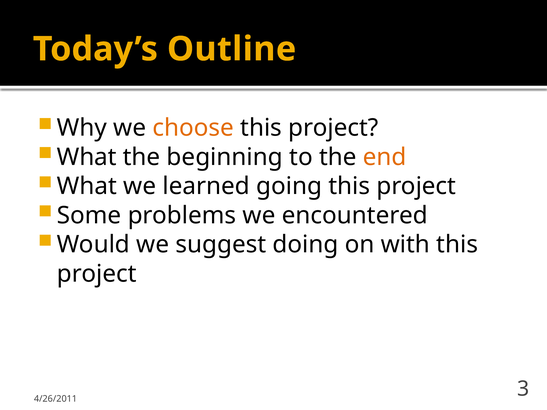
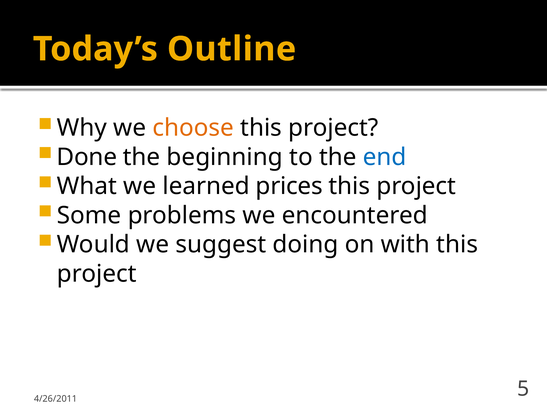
What: What -> Done (87, 157)
end colour: orange -> blue (385, 157)
going: going -> prices (289, 186)
3: 3 -> 5 (523, 389)
